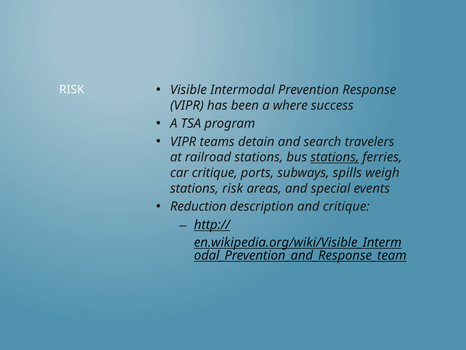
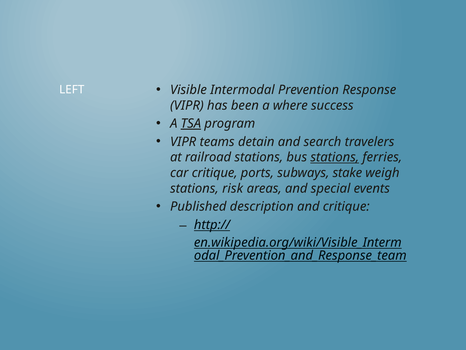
RISK: RISK -> LEFT (72, 89)
TSA underline: none -> present (191, 123)
spills: spills -> stake (347, 173)
Reduction: Reduction -> Published (198, 206)
